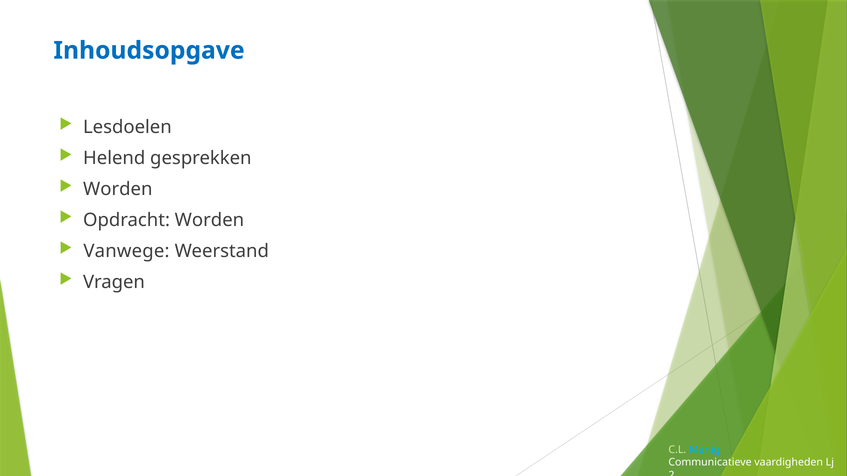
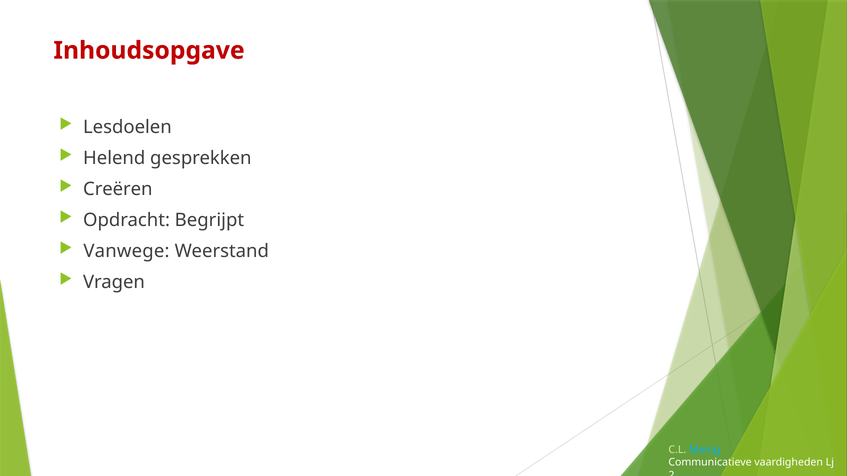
Inhoudsopgave colour: blue -> red (149, 51)
Worden: Worden -> Creëren (118, 189)
Opdracht Worden: Worden -> Begrijpt (209, 220)
